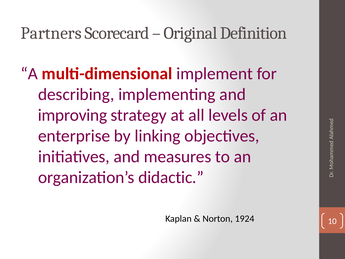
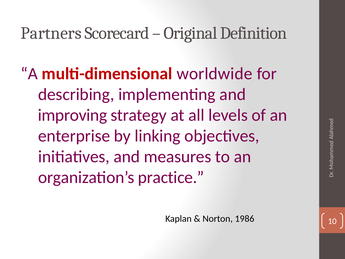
implement: implement -> worldwide (215, 74)
didactic: didactic -> practice (171, 177)
1924: 1924 -> 1986 (245, 218)
